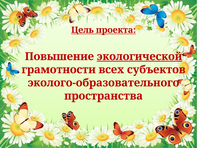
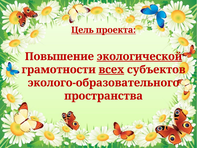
всех underline: none -> present (111, 70)
